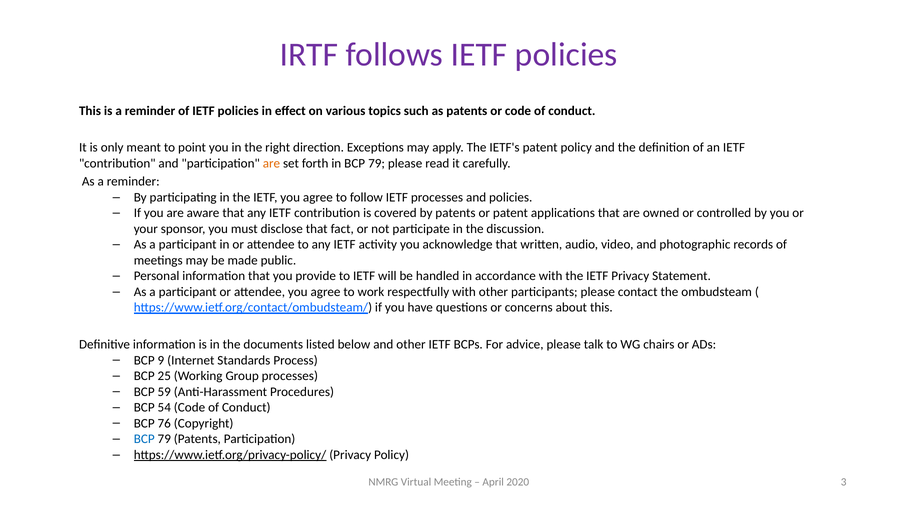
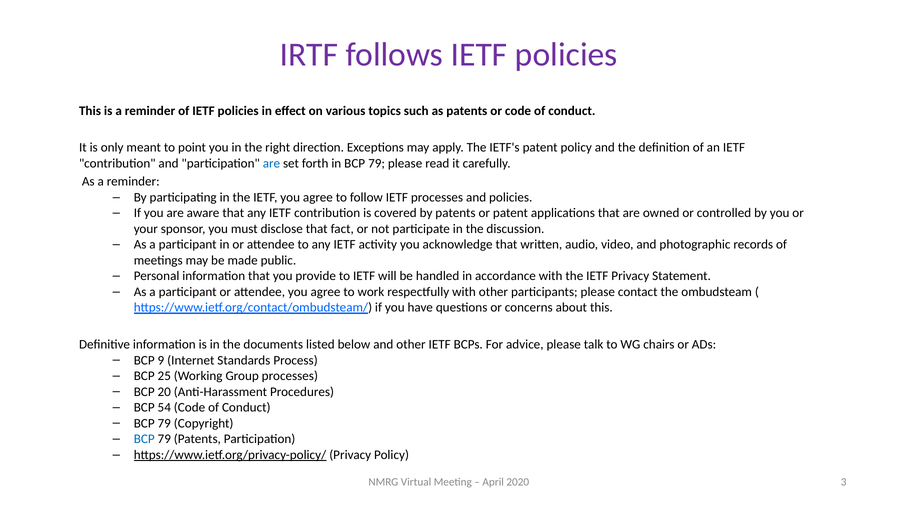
are colour: orange -> blue (271, 163)
59: 59 -> 20 (164, 392)
76: 76 -> 79 (164, 423)
